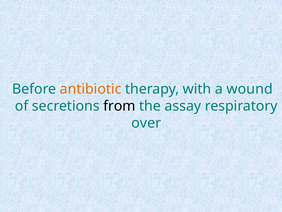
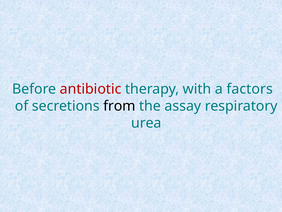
antibiotic colour: orange -> red (91, 89)
wound: wound -> factors (250, 89)
over: over -> urea (146, 123)
